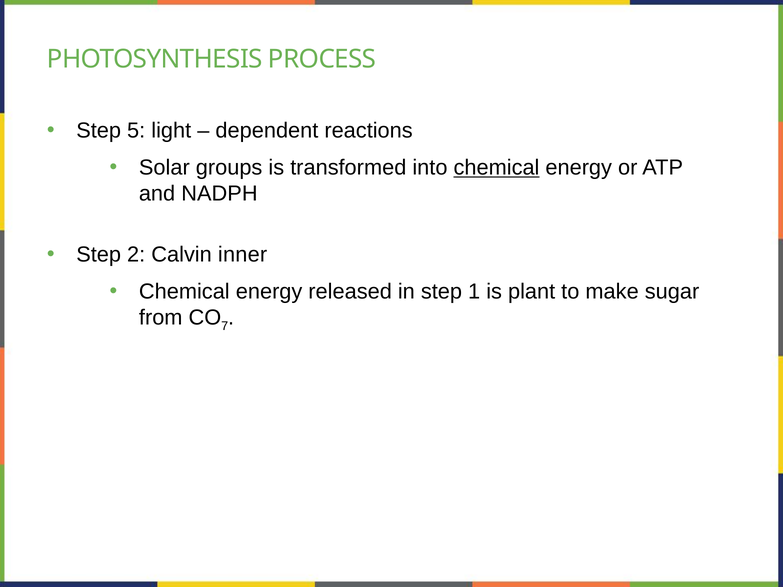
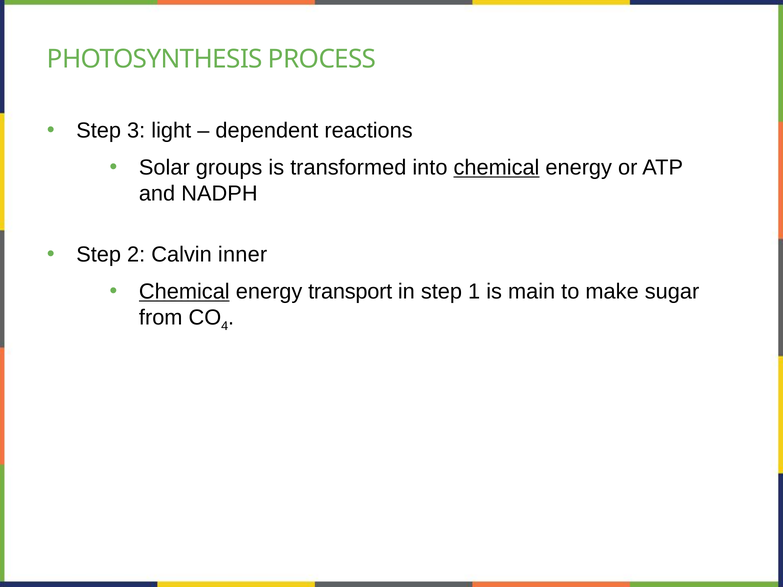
5: 5 -> 3 (136, 131)
Chemical underline: none -> present (184, 292)
released: released -> transport (350, 292)
plant: plant -> main (532, 292)
7: 7 -> 4 (225, 326)
